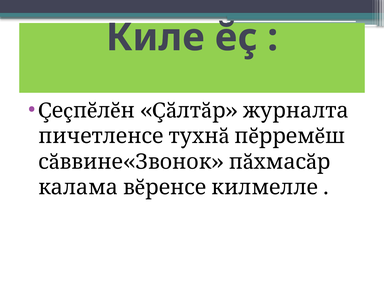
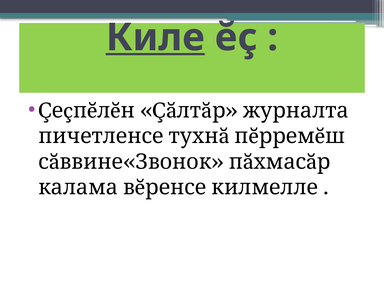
Киле underline: none -> present (155, 38)
